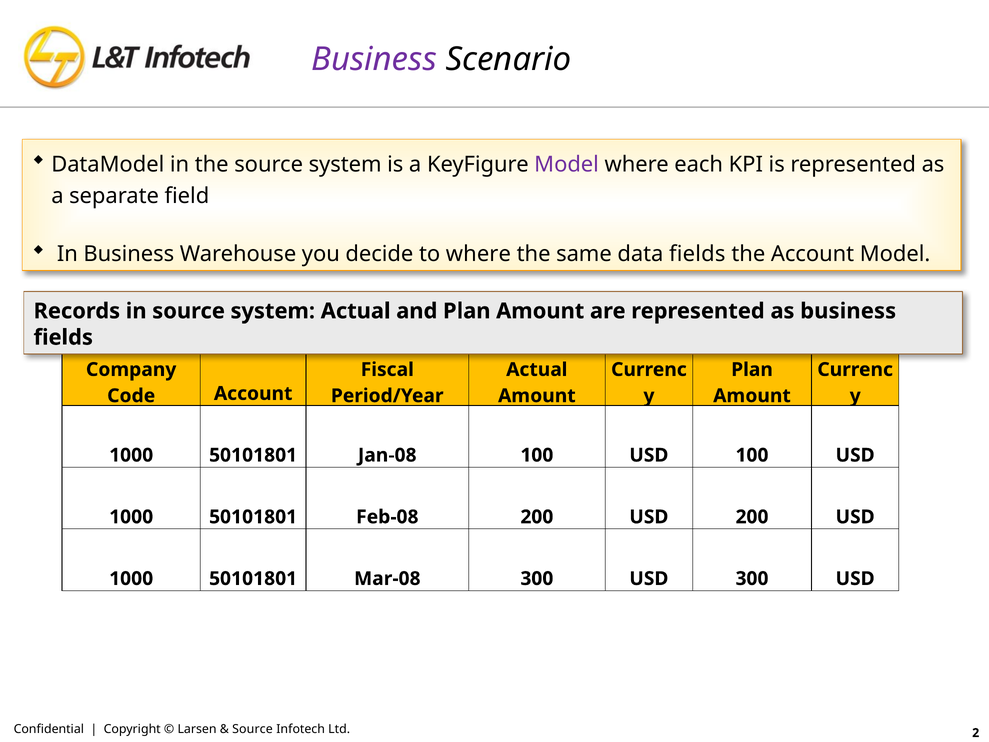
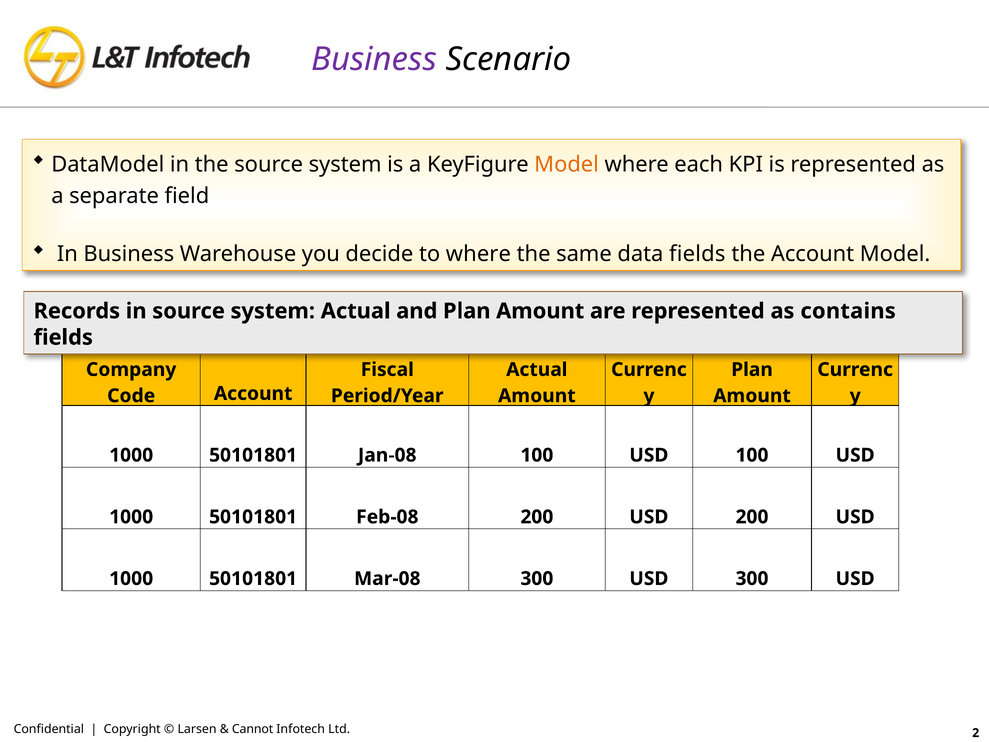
Model colour: purple -> orange (567, 164)
as business: business -> contains (848, 311)
Source: Source -> Cannot (253, 729)
